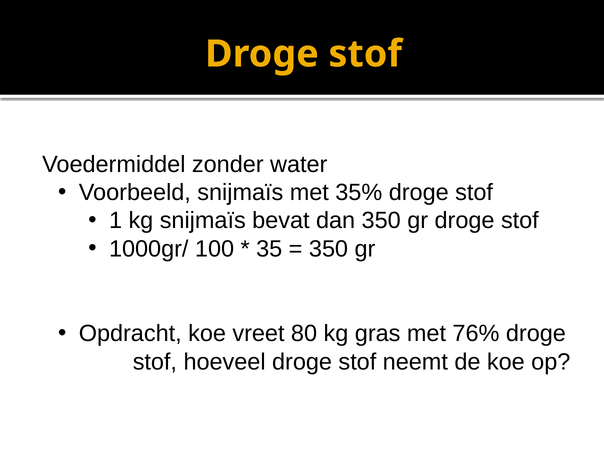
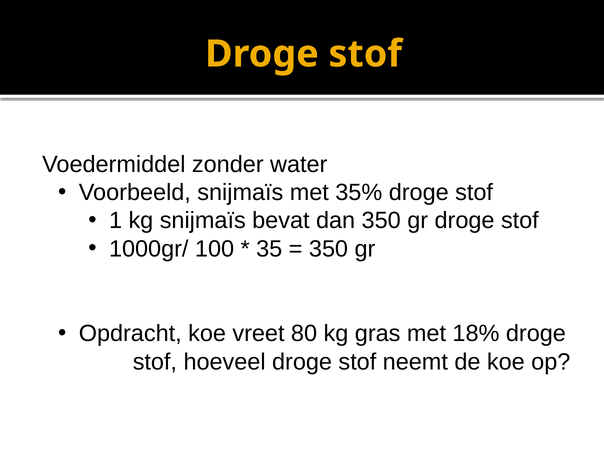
76%: 76% -> 18% (476, 334)
